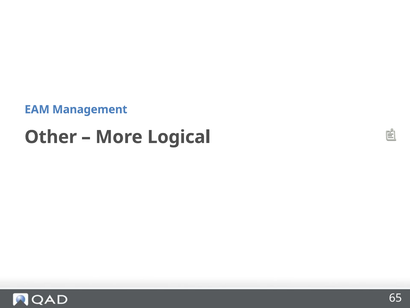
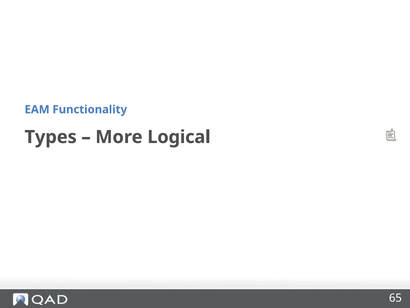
Management: Management -> Functionality (90, 109)
Other: Other -> Types (51, 137)
